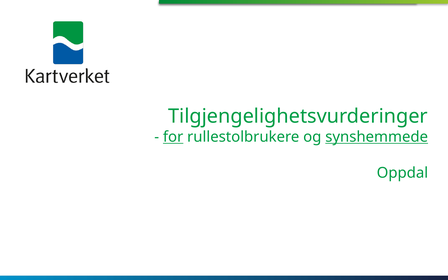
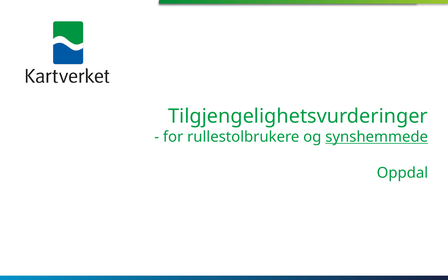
for underline: present -> none (173, 137)
